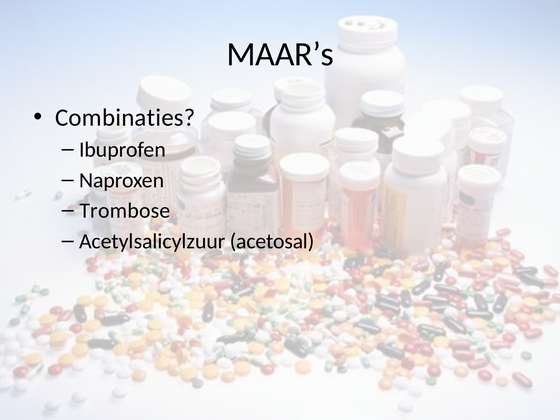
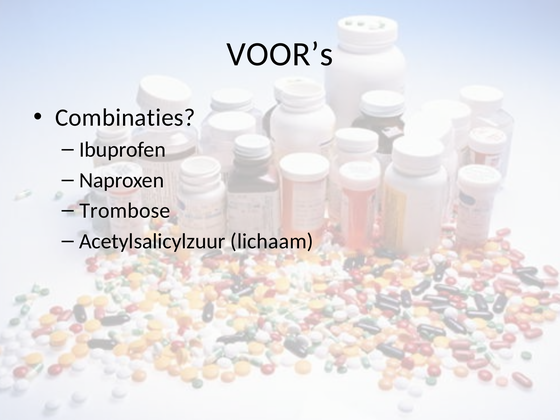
MAAR’s: MAAR’s -> VOOR’s (280, 54)
acetosal: acetosal -> lichaam (272, 241)
